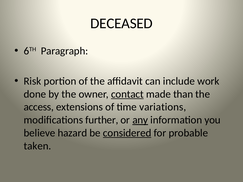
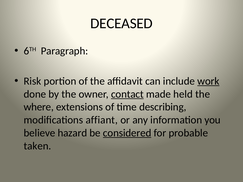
work underline: none -> present (208, 81)
than: than -> held (183, 94)
access: access -> where (39, 107)
variations: variations -> describing (163, 107)
further: further -> affiant (102, 120)
any underline: present -> none (140, 120)
